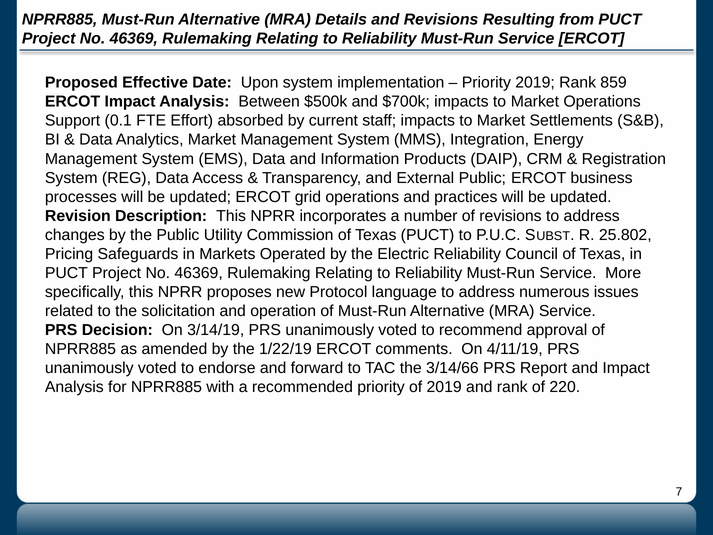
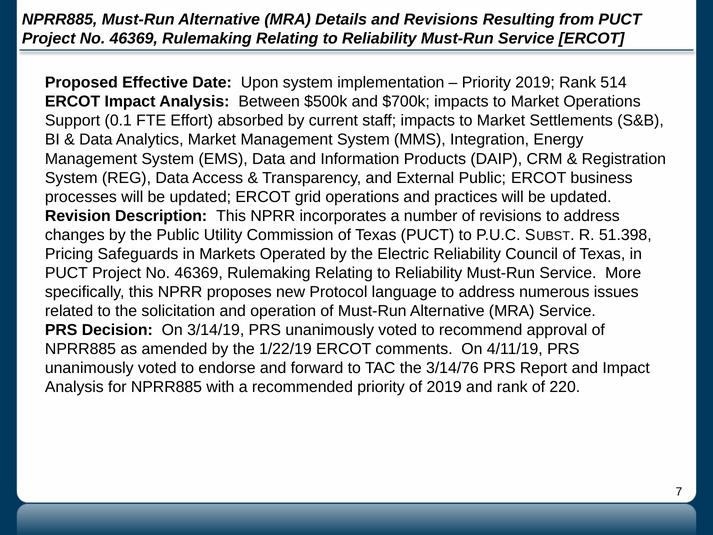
859: 859 -> 514 (614, 83)
25.802: 25.802 -> 51.398 (625, 235)
3/14/66: 3/14/66 -> 3/14/76 (452, 368)
